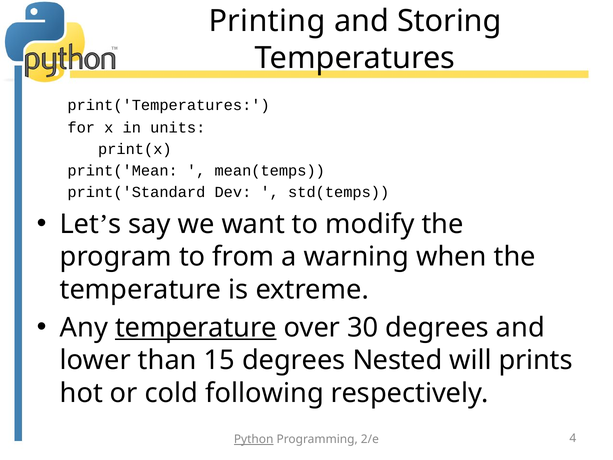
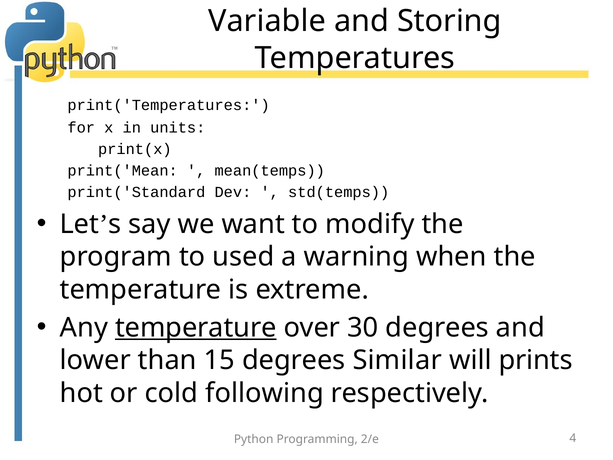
Printing: Printing -> Variable (267, 21)
from: from -> used (243, 257)
Nested: Nested -> Similar (397, 360)
Python underline: present -> none (254, 439)
